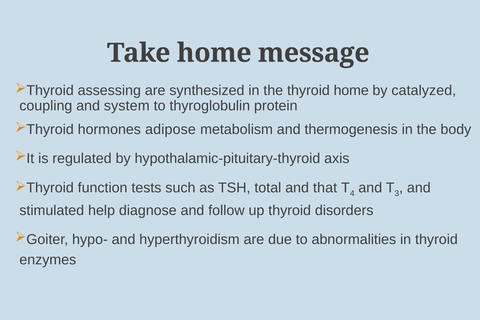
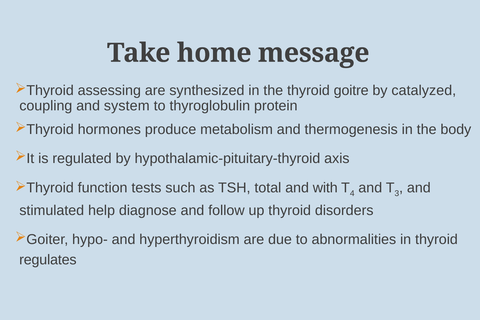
thyroid home: home -> goitre (351, 91)
adipose: adipose -> produce (171, 130)
that: that -> with (325, 188)
enzymes: enzymes -> regulates (48, 260)
